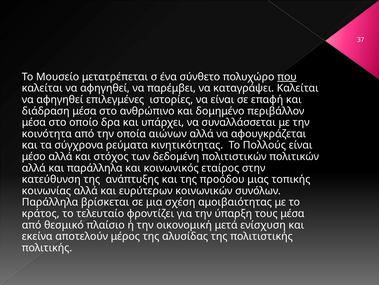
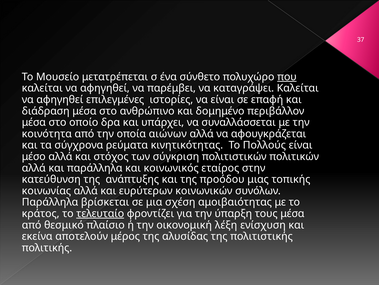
δεδομένη: δεδομένη -> σύγκριση (176, 156)
τελευταίο underline: none -> present (100, 213)
μετά: μετά -> λέξη (226, 224)
